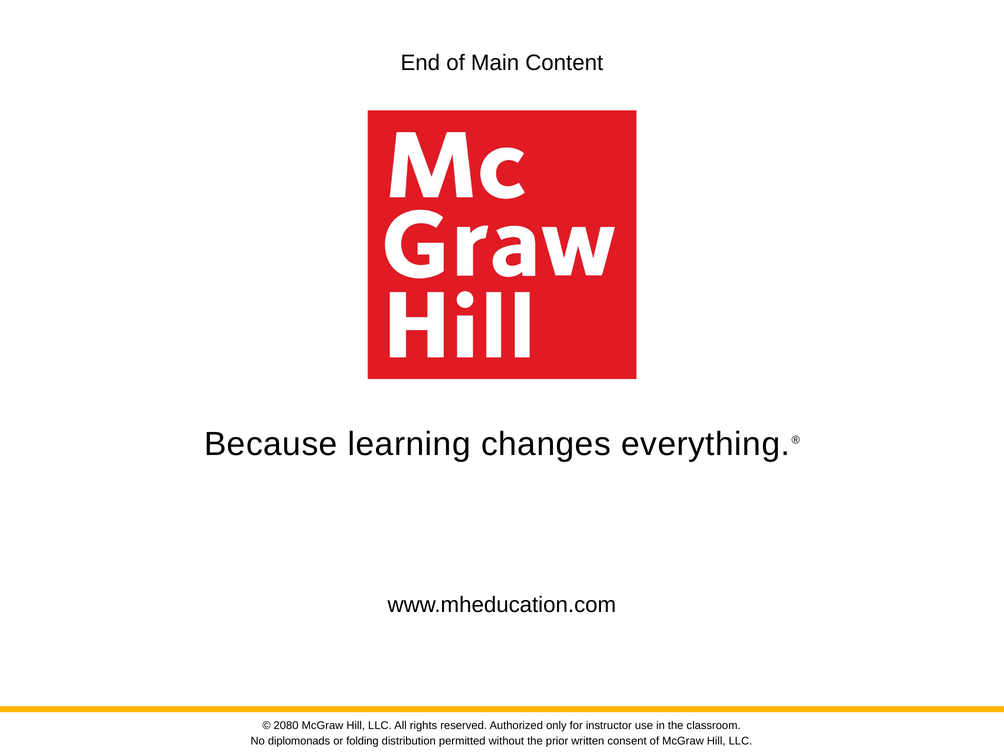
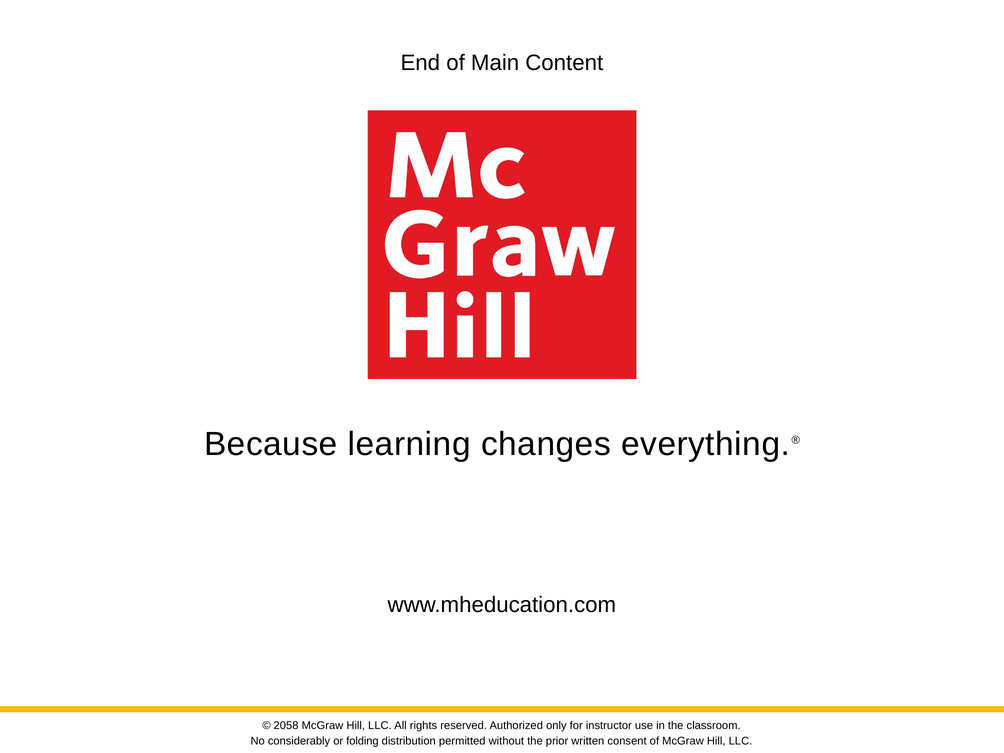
2080: 2080 -> 2058 (286, 725)
diplomonads: diplomonads -> considerably (299, 741)
